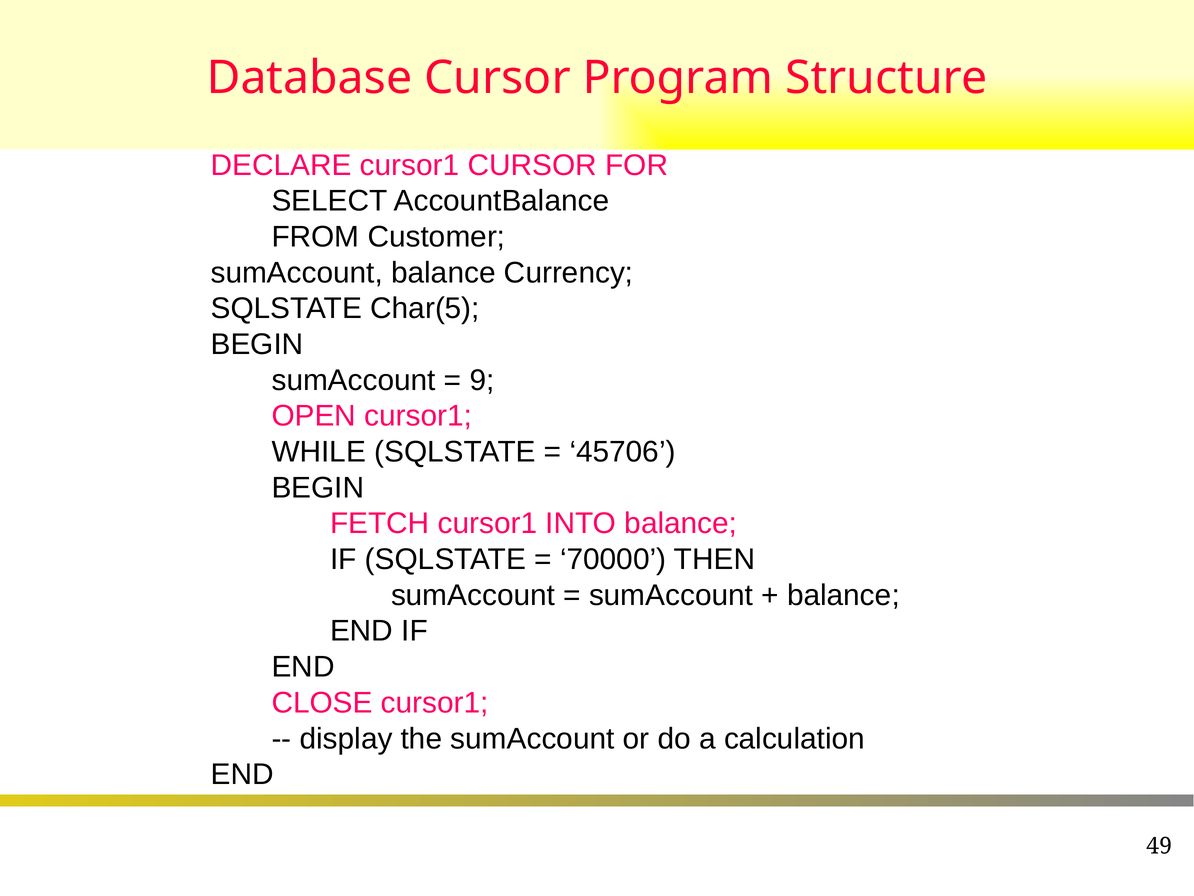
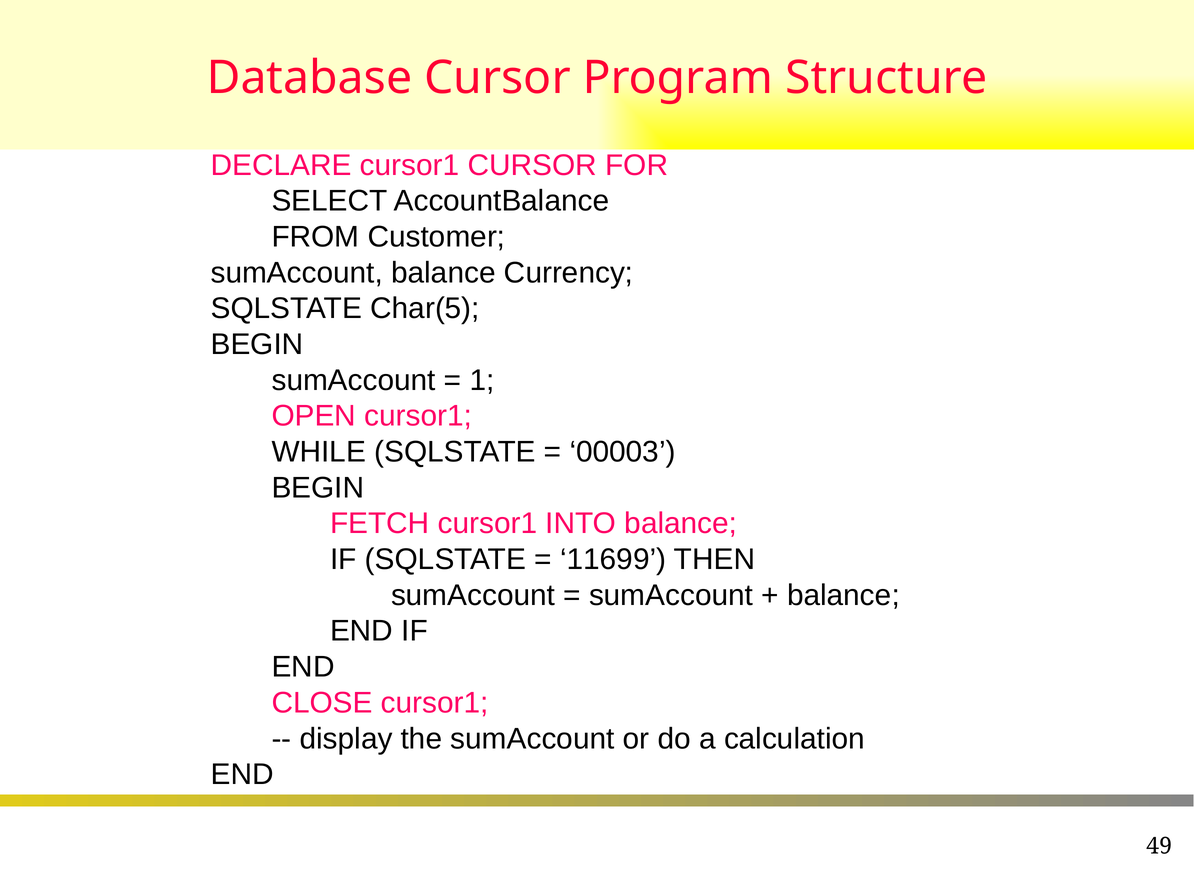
9: 9 -> 1 (482, 380)
45706: 45706 -> 00003 (623, 452)
70000: 70000 -> 11699 (613, 559)
